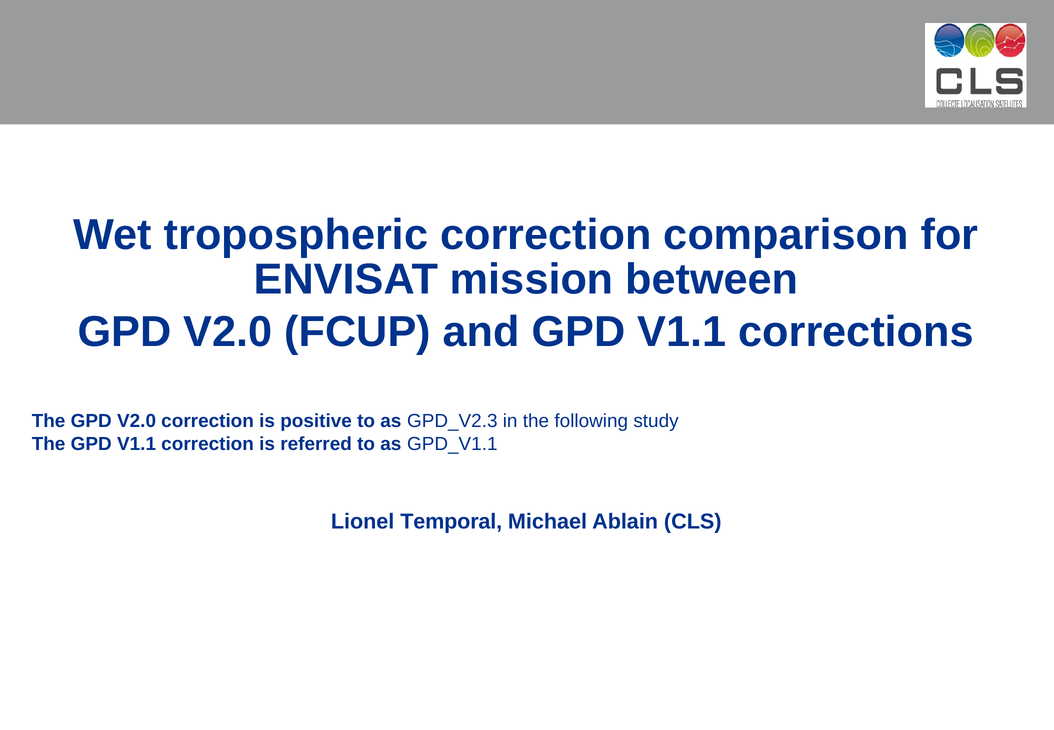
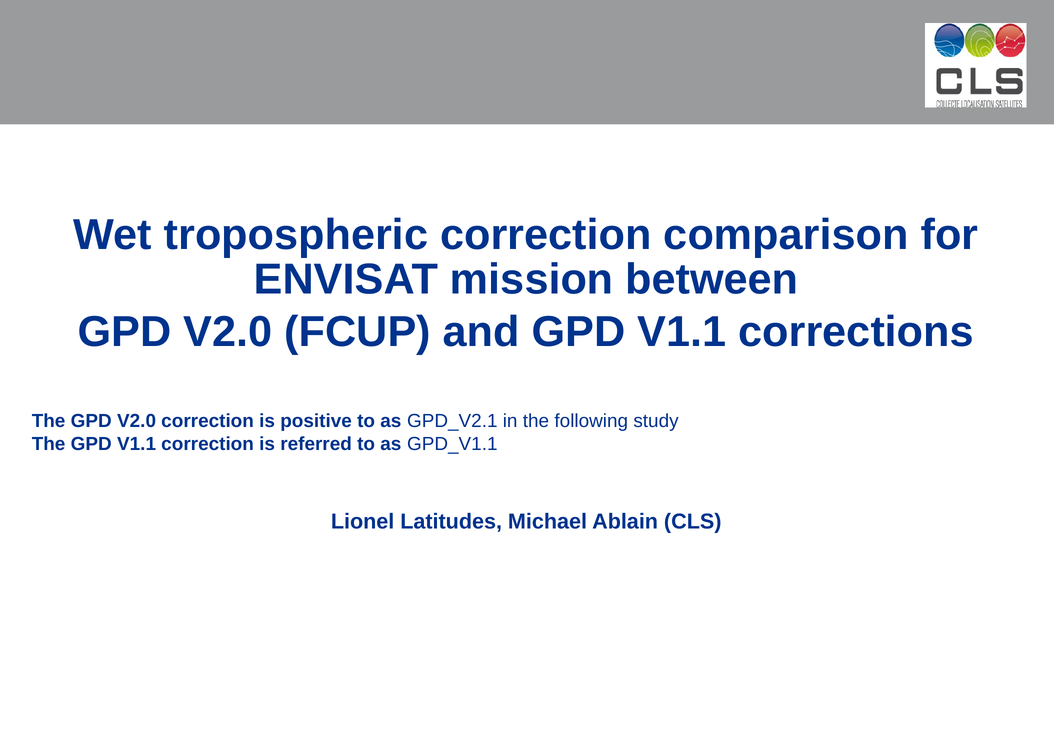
GPD_V2.3: GPD_V2.3 -> GPD_V2.1 (452, 421)
Temporal: Temporal -> Latitudes (451, 522)
